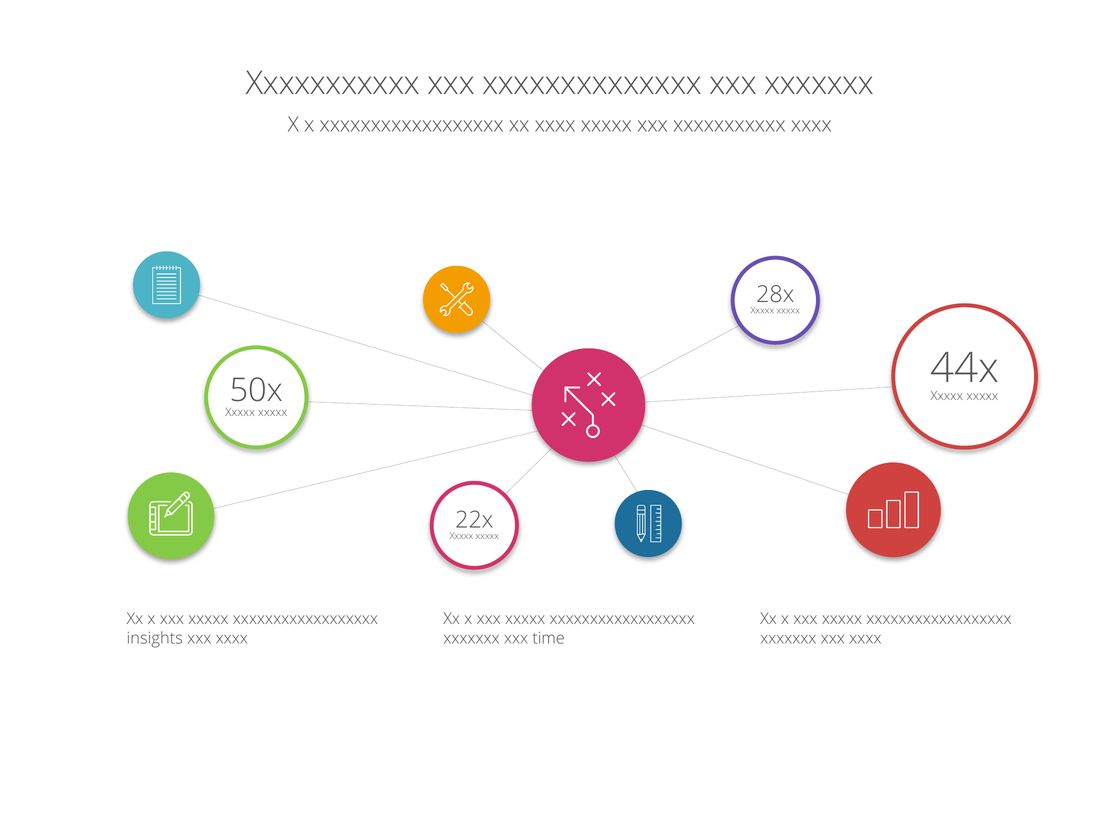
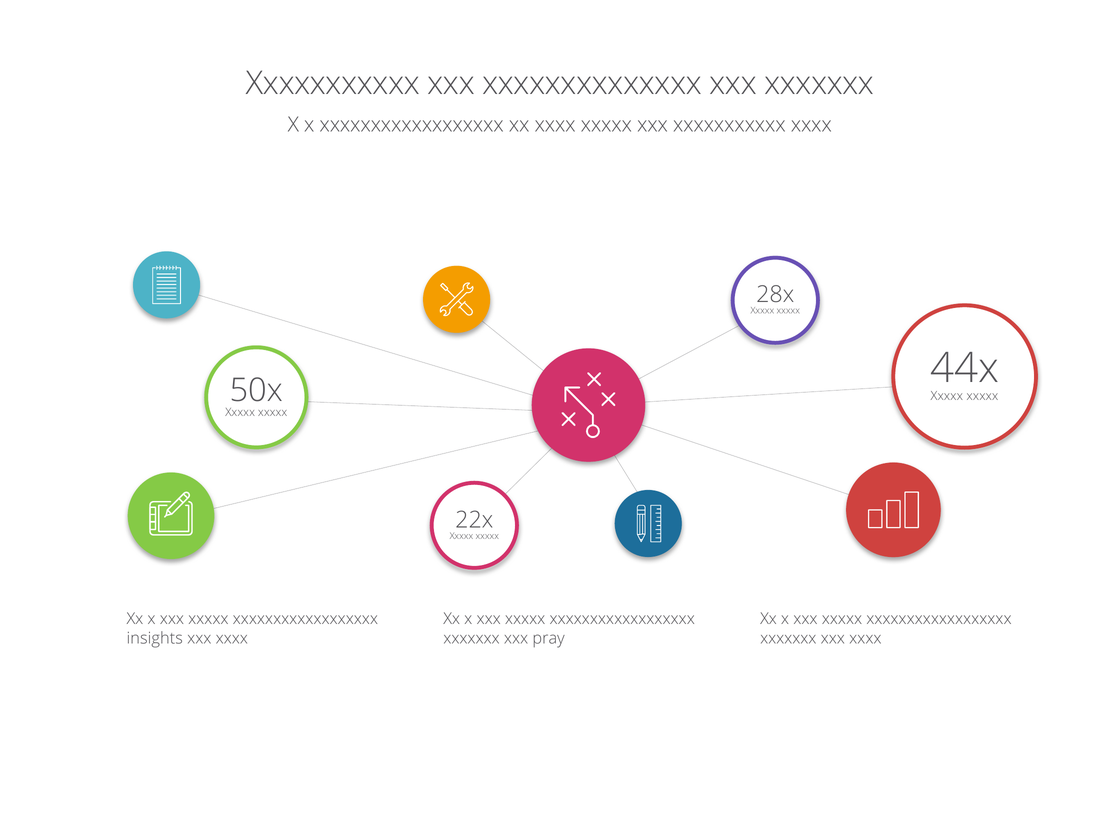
time: time -> pray (549, 638)
